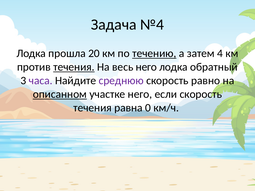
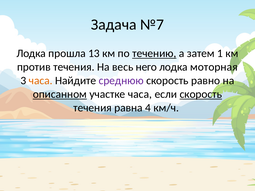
№4: №4 -> №7 (152, 25)
20: 20 -> 13 (94, 53)
4: 4 -> 1 (220, 53)
течения underline: present -> none (74, 67)
обратный: обратный -> моторная (214, 67)
часа colour: purple -> orange (41, 81)
участке него: него -> часа (140, 94)
скорость underline: none -> present (201, 94)
0: 0 -> 4 (148, 108)
